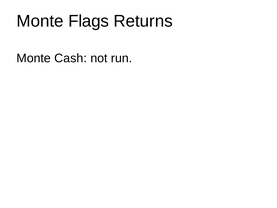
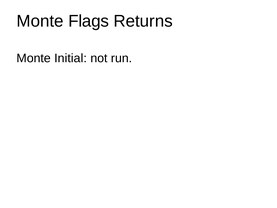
Cash: Cash -> Initial (71, 58)
